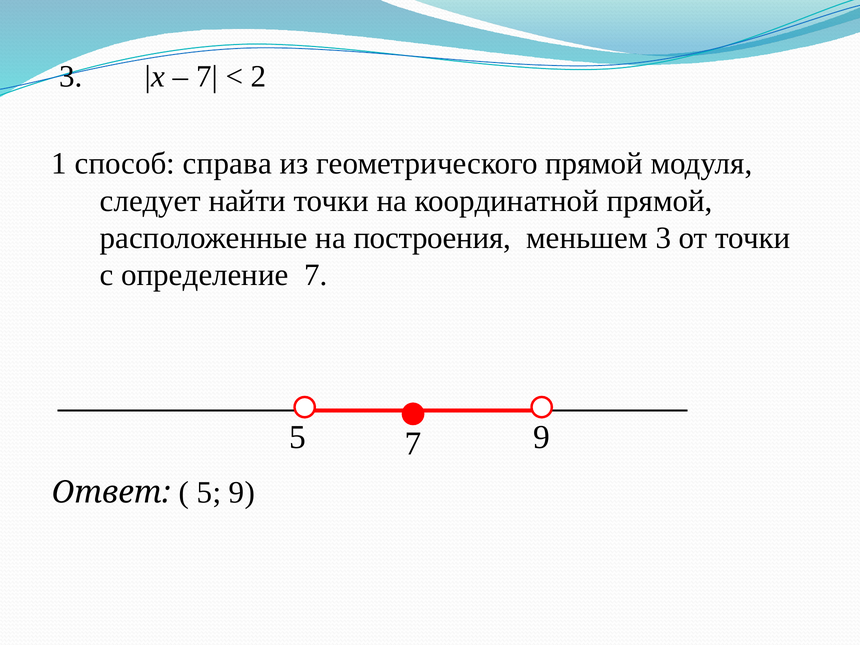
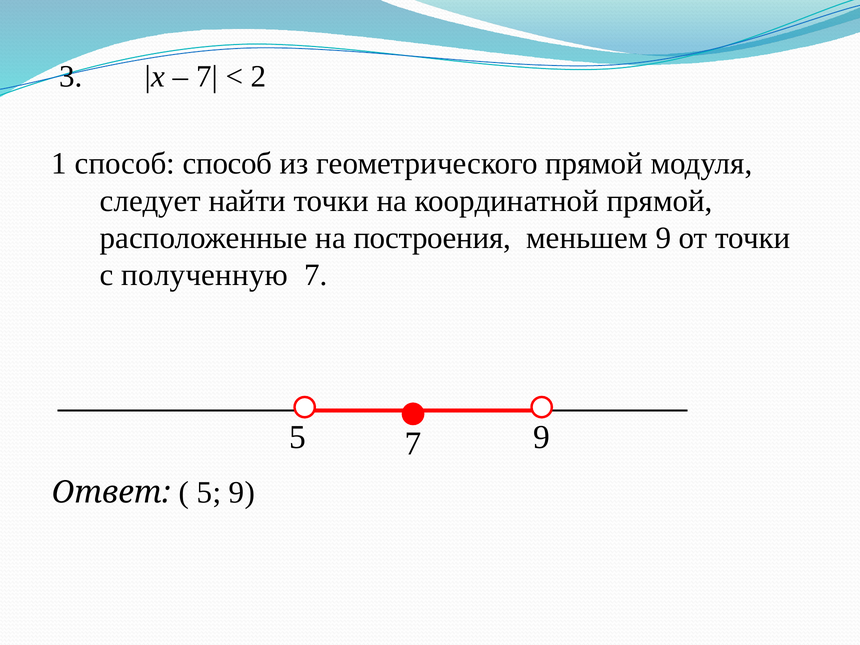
способ справа: справа -> способ (228, 164)
меньшем 3: 3 -> 9 (663, 238)
определение: определение -> полученную (205, 275)
